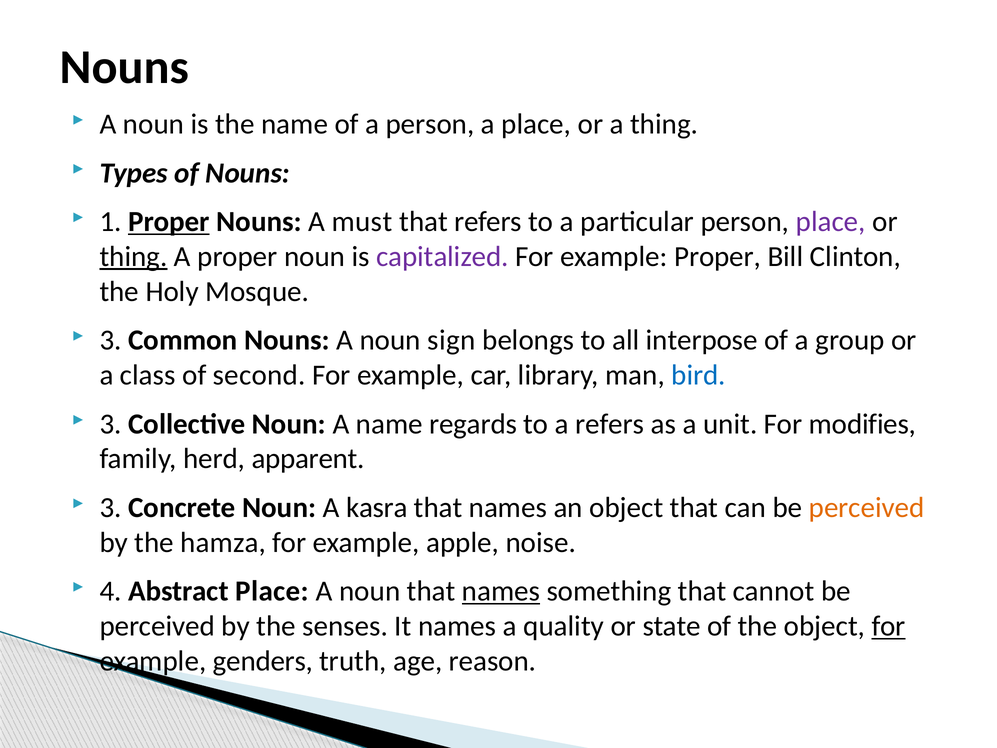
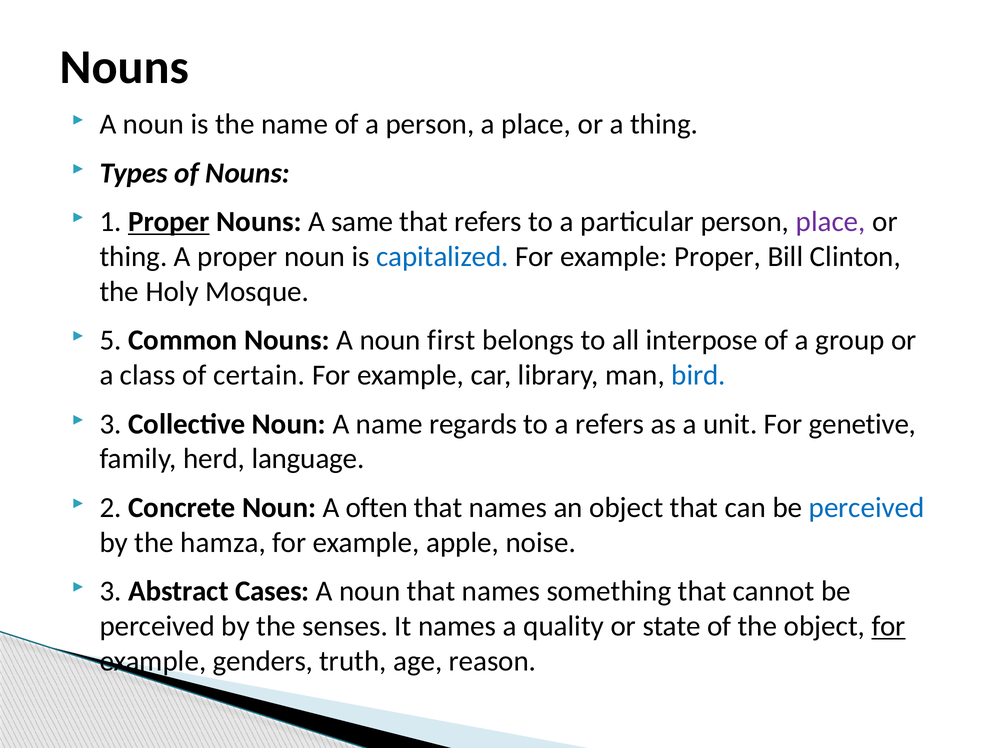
must: must -> same (362, 222)
thing underline: present -> none (134, 256)
capitalized colour: purple -> blue (443, 256)
3: 3 -> 5 (111, 340)
sign: sign -> first (451, 340)
second: second -> certain (259, 375)
modifies: modifies -> genetive (863, 424)
apparent: apparent -> language (308, 459)
3: 3 -> 2 (111, 507)
kasra: kasra -> often (377, 507)
perceived colour: orange -> blue (867, 507)
4: 4 -> 3 (111, 591)
Abstract Place: Place -> Cases (272, 591)
names underline: present -> none (501, 591)
